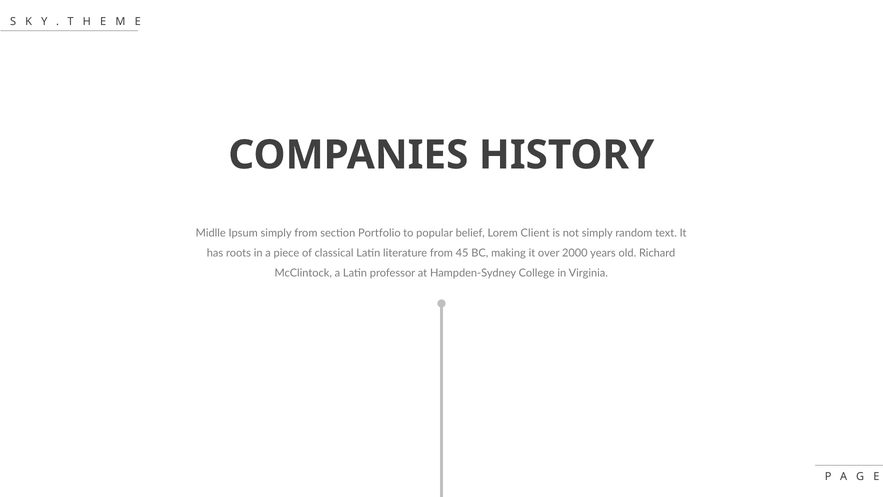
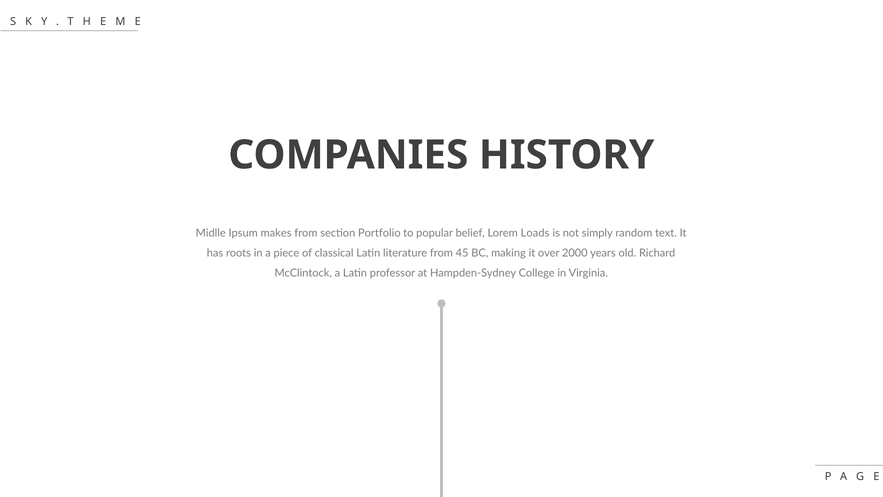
Ipsum simply: simply -> makes (276, 233)
Client: Client -> Loads (535, 233)
